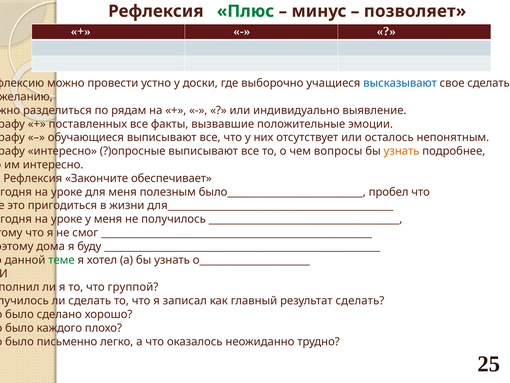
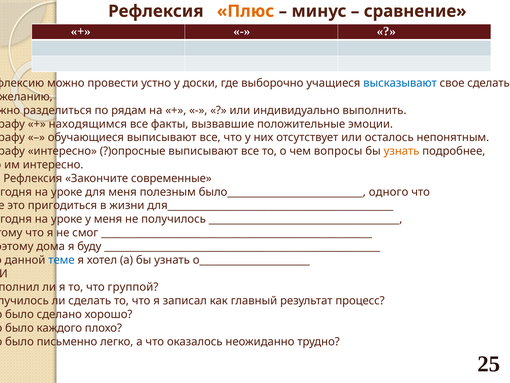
Плюс colour: green -> orange (245, 11)
позволяет: позволяет -> сравнение (415, 11)
выявление: выявление -> выполнить (374, 110)
поставленных: поставленных -> находящимся (88, 124)
обеспечивает: обеспечивает -> современные (171, 178)
пробел: пробел -> одного (389, 192)
теме colour: green -> blue (61, 260)
результат сделать: сделать -> процесс (360, 300)
